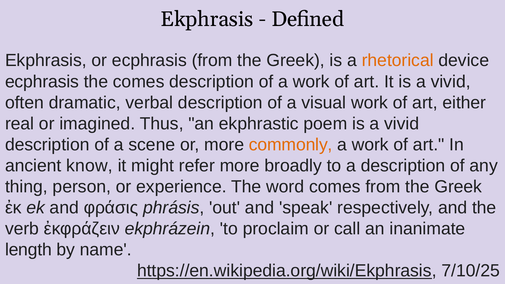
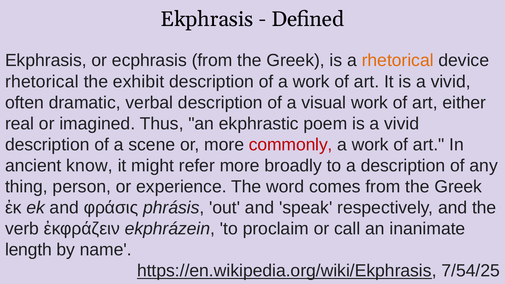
ecphrasis: ecphrasis -> rhetorical (42, 82)
the comes: comes -> exhibit (139, 82)
commonly colour: orange -> red (291, 145)
7/10/25: 7/10/25 -> 7/54/25 (471, 271)
